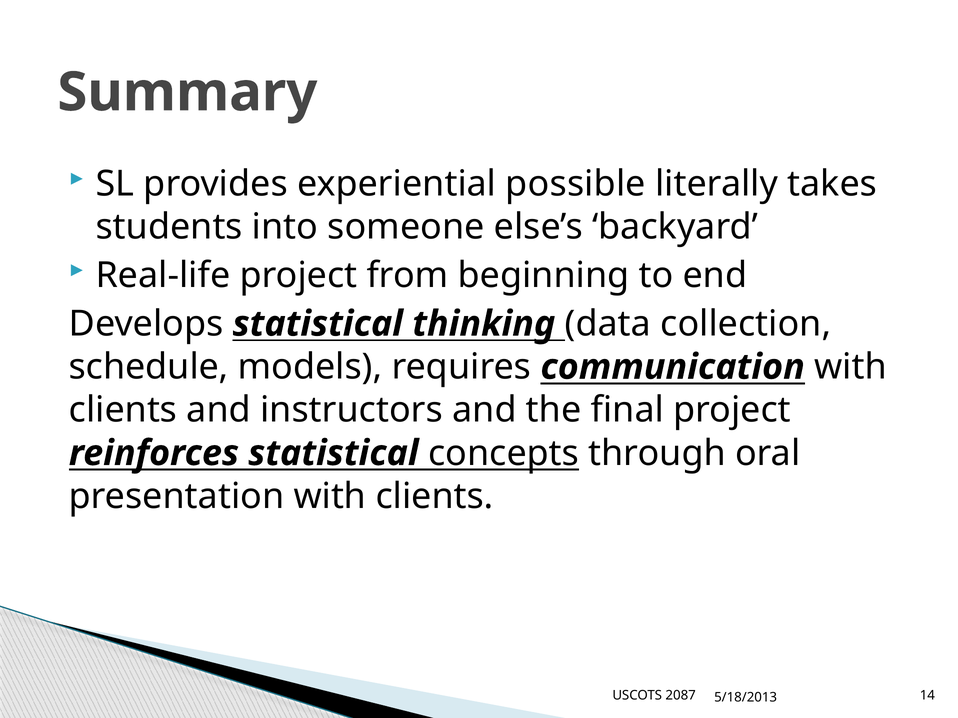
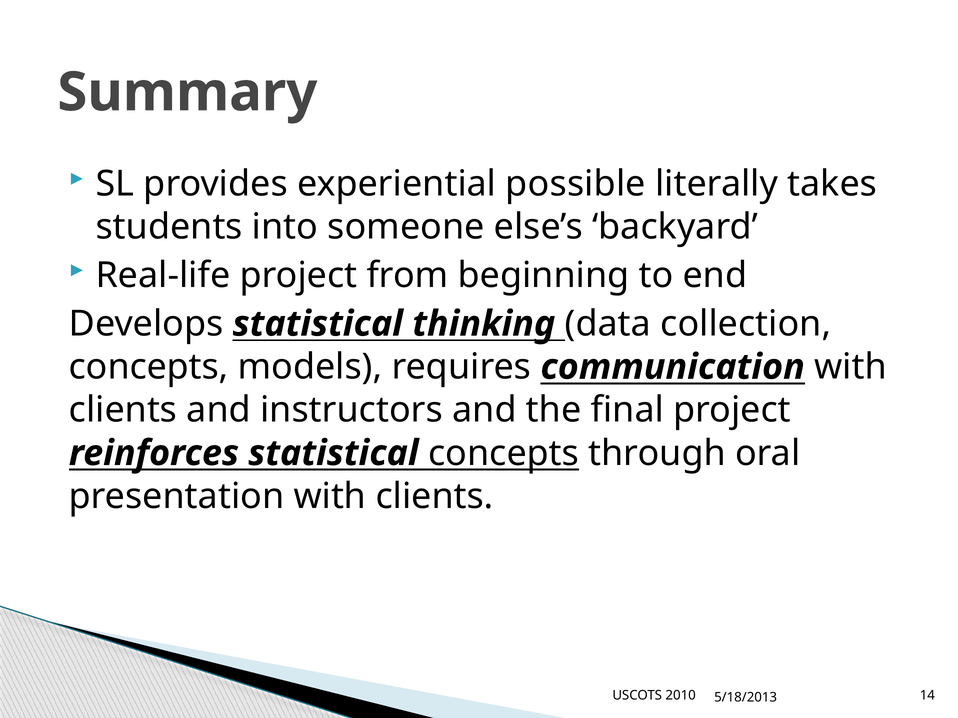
schedule: schedule -> concepts (149, 367)
2087: 2087 -> 2010 (681, 696)
